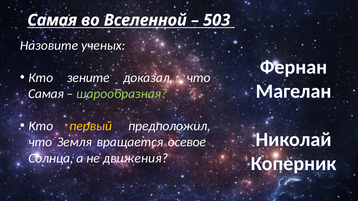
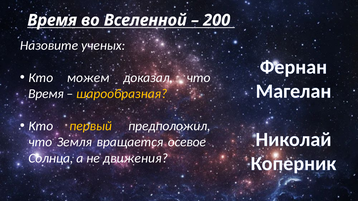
Самая: Самая -> Время (52, 20)
503: 503 -> 200 (217, 20)
зените: зените -> можем (88, 78)
Самая: Самая -> Время (46, 94)
шарообразная colour: light green -> yellow (122, 94)
